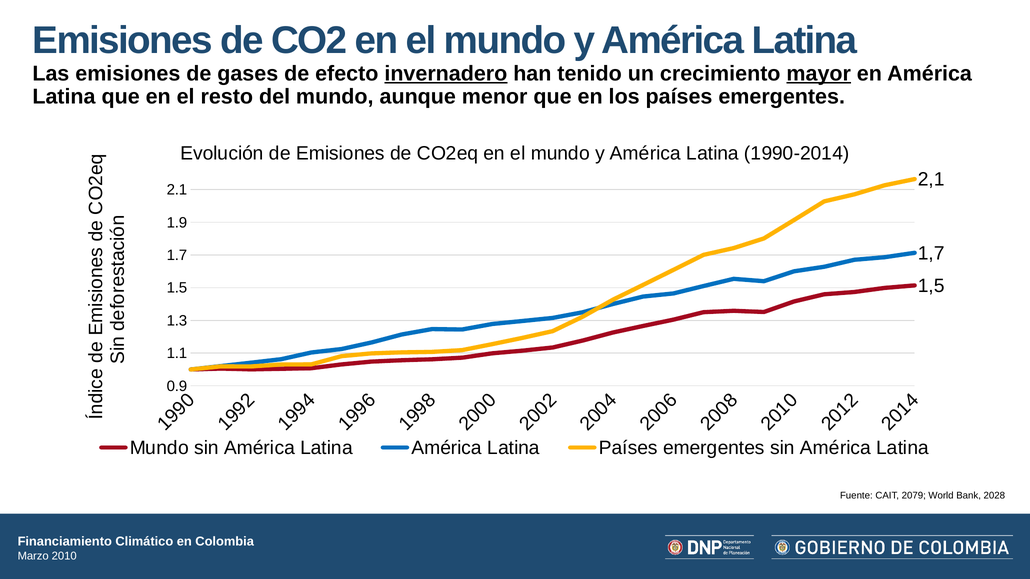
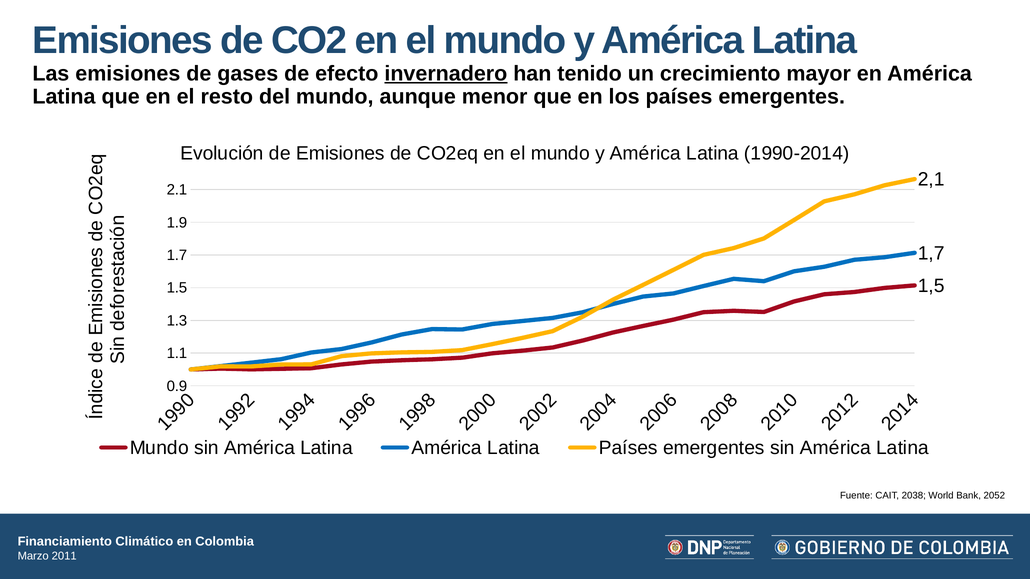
mayor underline: present -> none (819, 74)
2079: 2079 -> 2038 (914, 496)
2028: 2028 -> 2052 (994, 496)
2010: 2010 -> 2011 (64, 556)
